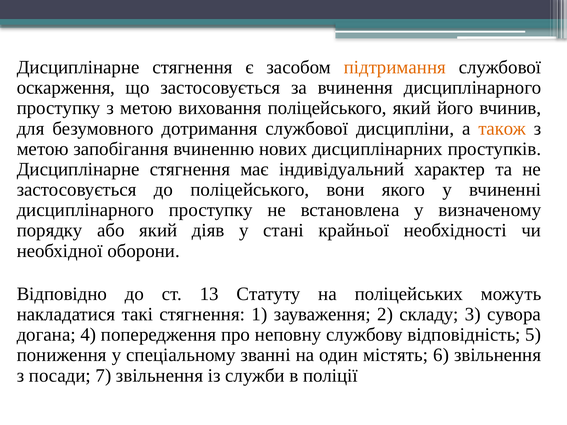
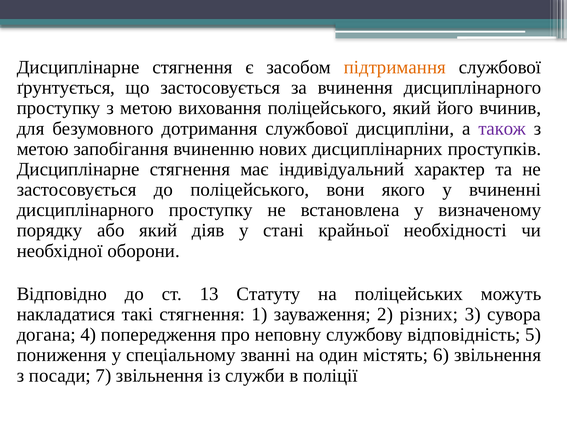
оскарження: оскарження -> ґрунтується (66, 88)
також colour: orange -> purple (502, 129)
складу: складу -> різних (429, 314)
